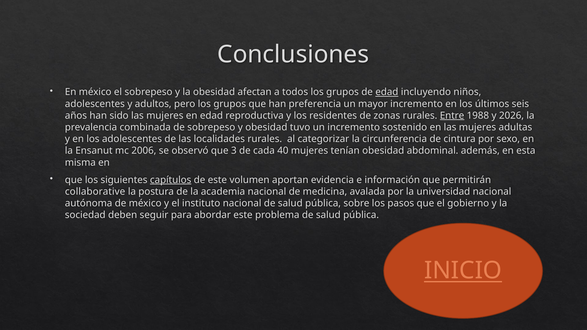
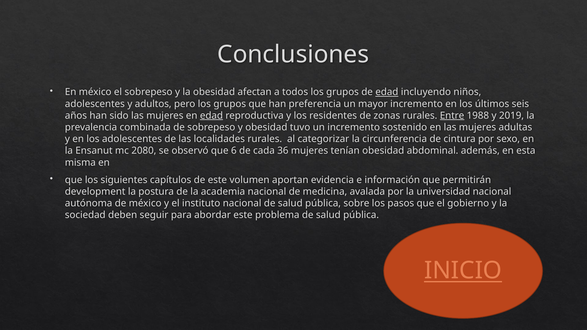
edad underline: none -> present (211, 116)
2026: 2026 -> 2019 (512, 116)
2006: 2006 -> 2080 (144, 151)
3: 3 -> 6 (234, 151)
40: 40 -> 36 (283, 151)
capítulos underline: present -> none (171, 180)
collaborative: collaborative -> development (95, 192)
